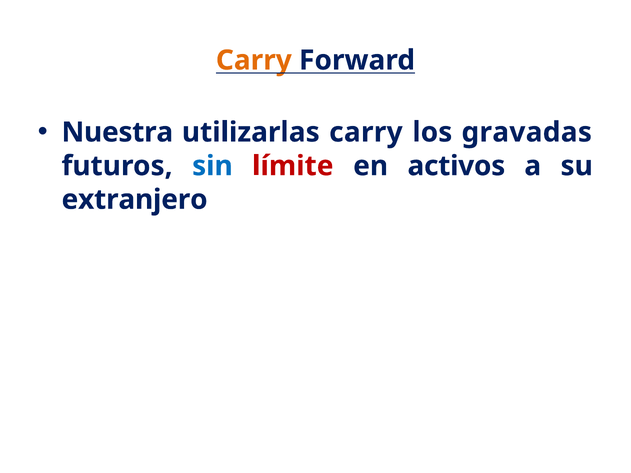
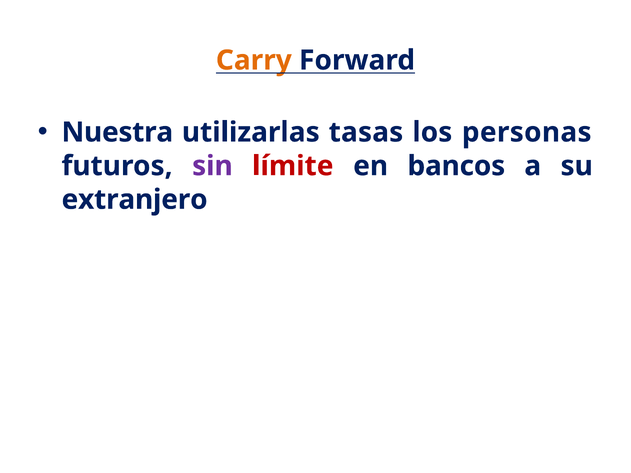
utilizarlas carry: carry -> tasas (366, 132)
gravadas: gravadas -> personas (527, 132)
sin colour: blue -> purple (212, 166)
activos: activos -> bancos (456, 166)
